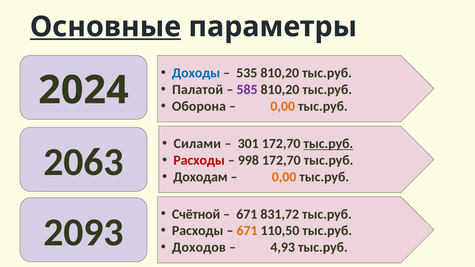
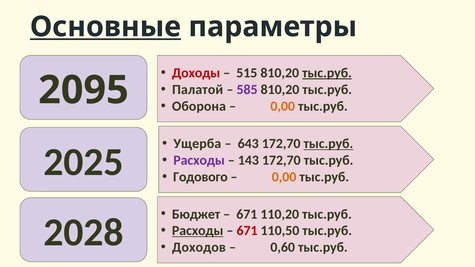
Доходы colour: blue -> red (196, 73)
535: 535 -> 515 (247, 73)
тыс.руб underline: none -> present (327, 73)
2024: 2024 -> 2095 (83, 90)
Силами: Силами -> Ущерба (197, 144)
301: 301 -> 643 (248, 144)
2063: 2063 -> 2025 (83, 162)
Расходы colour: red -> purple (199, 160)
998: 998 -> 143 (248, 160)
Доходам: Доходам -> Годового (200, 177)
Счётной: Счётной -> Бюджет (196, 214)
831,72: 831,72 -> 110,20 (280, 214)
2093: 2093 -> 2028 (83, 233)
Расходы underline: none -> present (198, 231)
671 colour: orange -> red (247, 231)
4,93: 4,93 -> 0,60 (283, 248)
